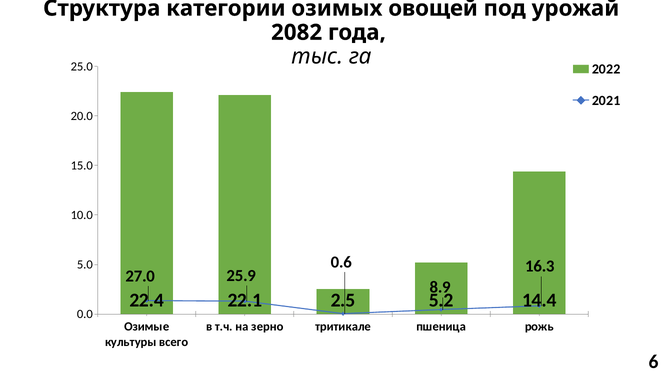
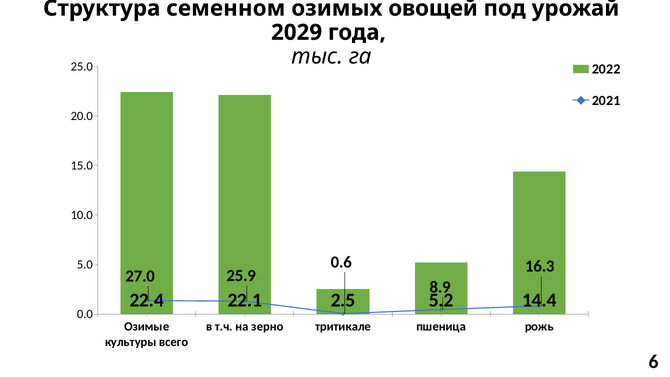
категории: категории -> семенном (226, 8)
2082: 2082 -> 2029 (297, 32)
